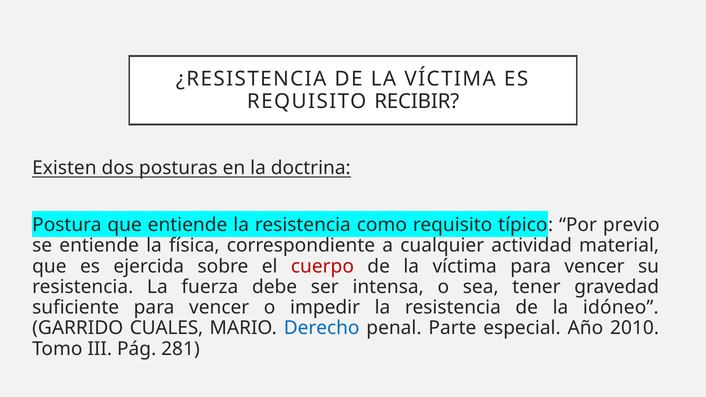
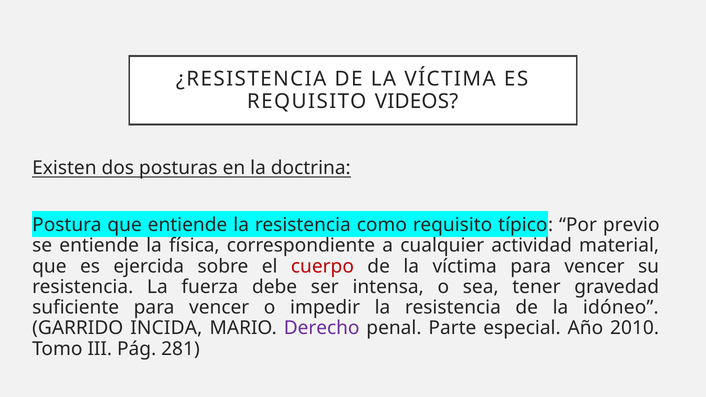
RECIBIR: RECIBIR -> VIDEOS (417, 101)
CUALES: CUALES -> INCIDA (166, 328)
Derecho colour: blue -> purple (322, 328)
